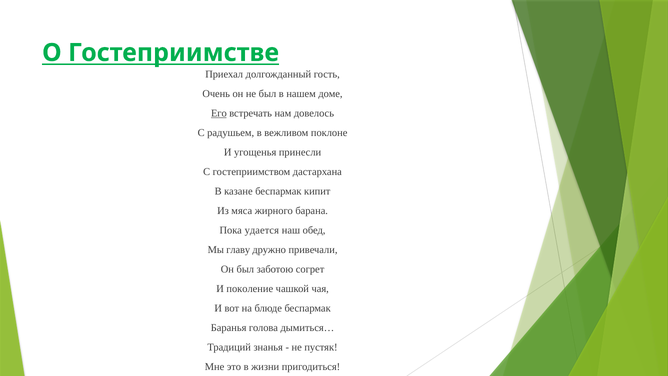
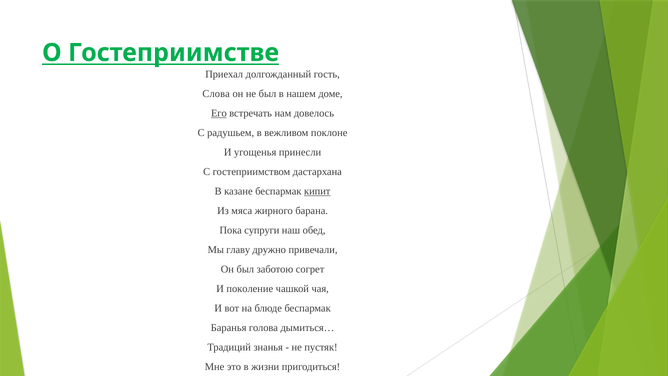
Очень: Очень -> Слова (216, 94)
кипит underline: none -> present (317, 191)
удается: удается -> супруги (262, 230)
